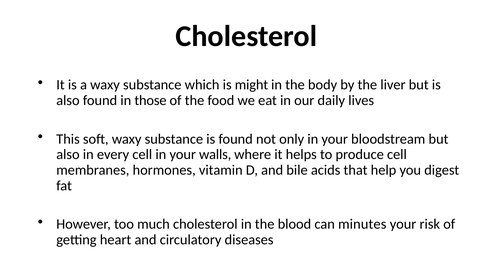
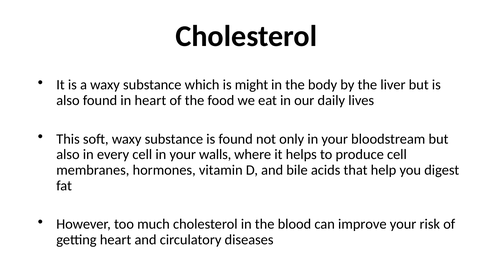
in those: those -> heart (150, 101)
minutes: minutes -> improve (362, 224)
